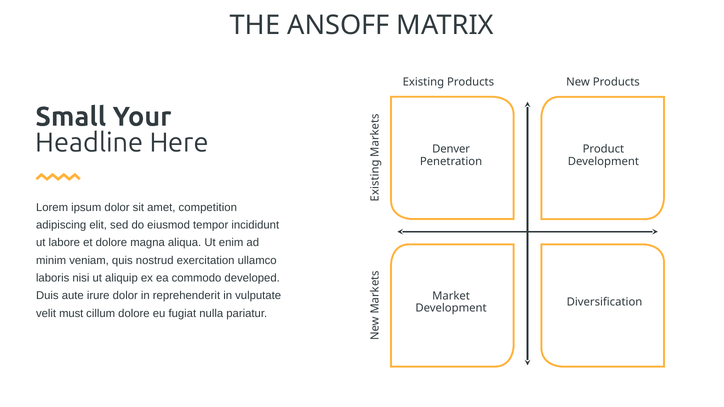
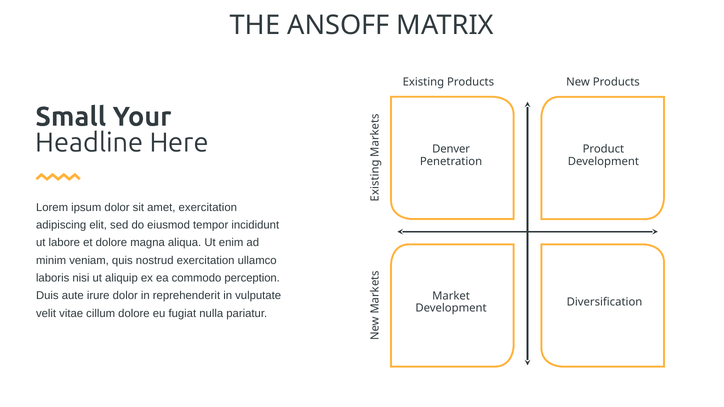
amet competition: competition -> exercitation (208, 208)
developed: developed -> perception (252, 278)
must: must -> vitae (71, 313)
